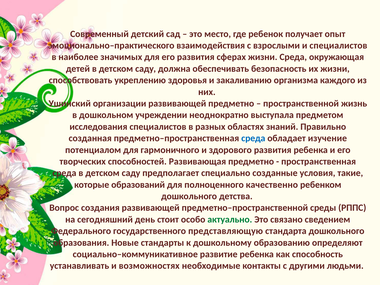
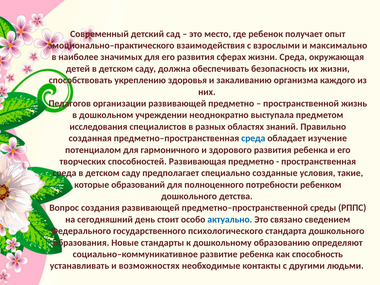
и специалистов: специалистов -> максимально (338, 46)
Ушинский: Ушинский -> Педагогов (70, 103)
качественно: качественно -> потребности (272, 185)
актуально colour: green -> blue (230, 219)
представляющую: представляющую -> психологического (226, 231)
